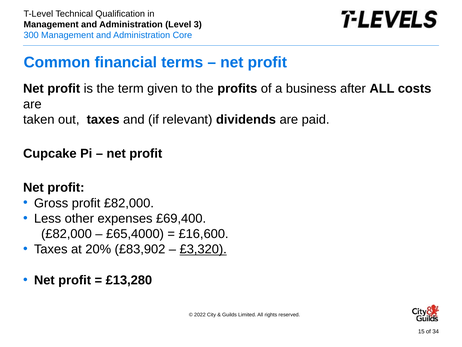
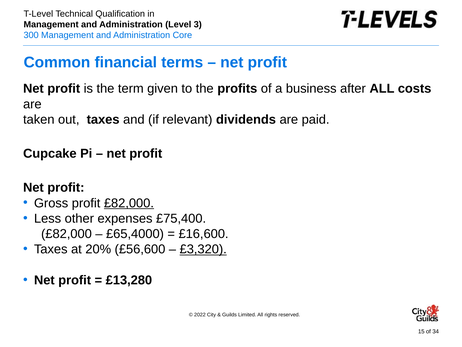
£82,000 underline: none -> present (129, 203)
£69,400: £69,400 -> £75,400 (181, 218)
£83,902: £83,902 -> £56,600 (140, 249)
